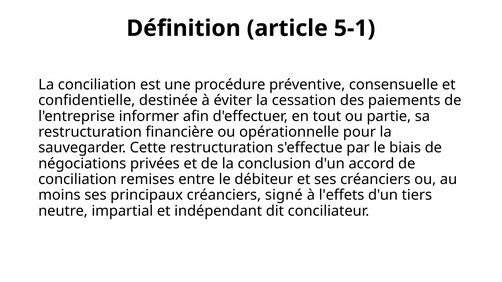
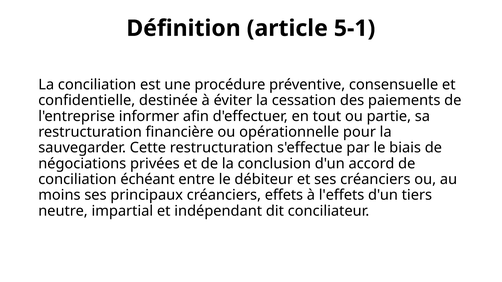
remises: remises -> échéant (148, 180)
signé: signé -> effets (284, 195)
